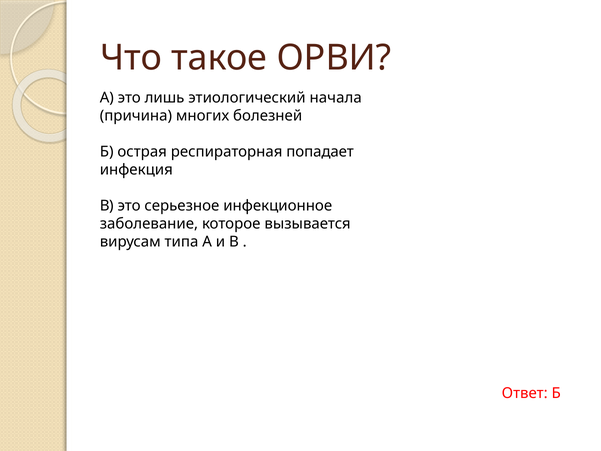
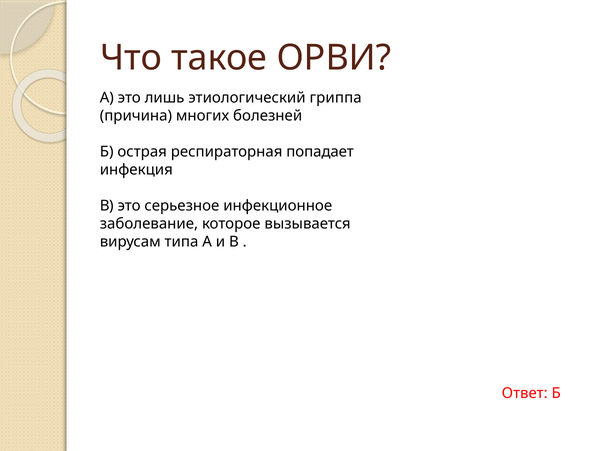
начала: начала -> гриппа (336, 98)
